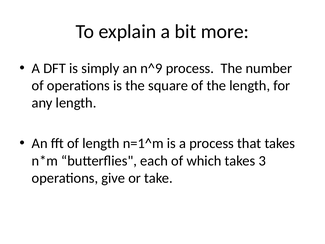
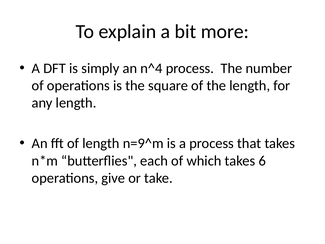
n^9: n^9 -> n^4 (151, 68)
n=1^m: n=1^m -> n=9^m (143, 143)
3: 3 -> 6 (262, 161)
